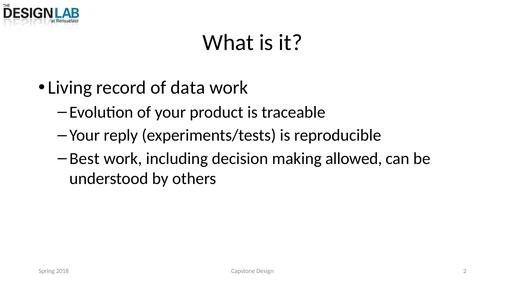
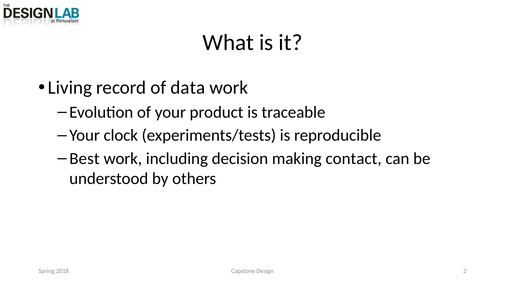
reply: reply -> clock (121, 135)
allowed: allowed -> contact (354, 159)
